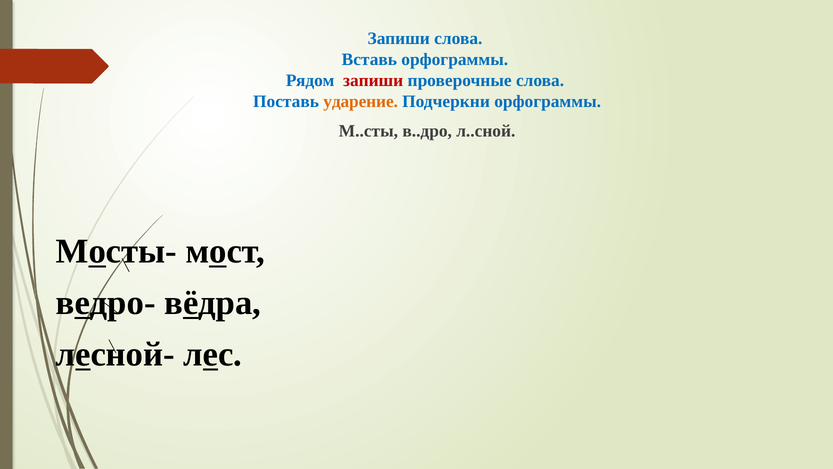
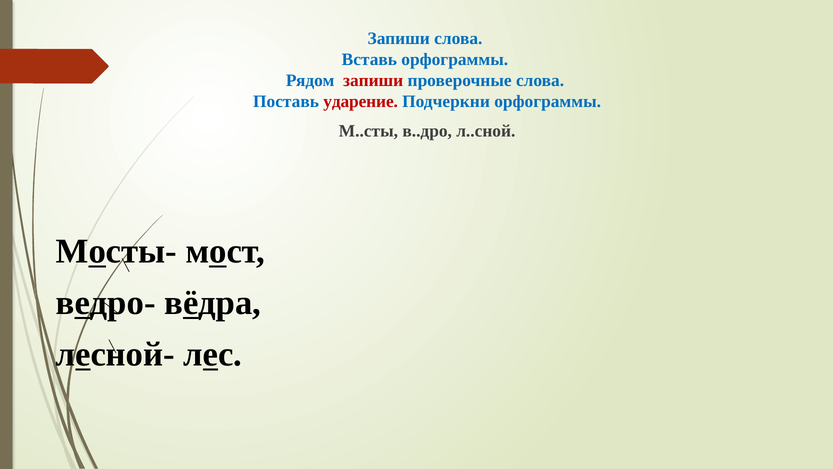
ударение colour: orange -> red (361, 101)
